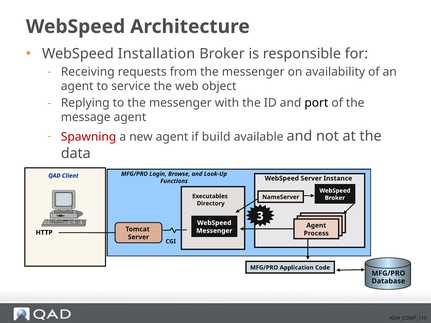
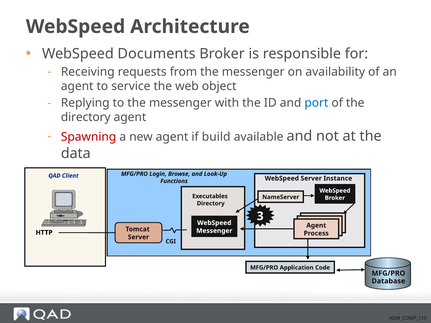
Installation: Installation -> Documents (157, 54)
port colour: black -> blue (316, 103)
message: message -> directory (86, 117)
